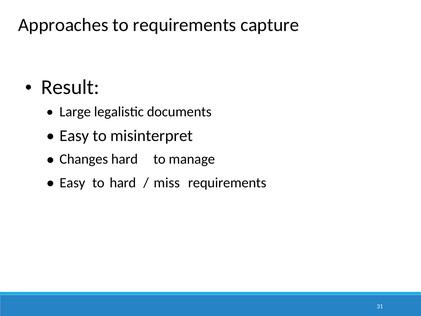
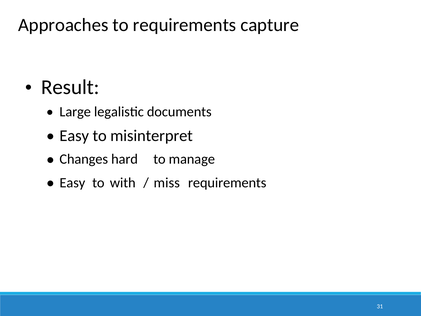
to hard: hard -> with (123, 183)
